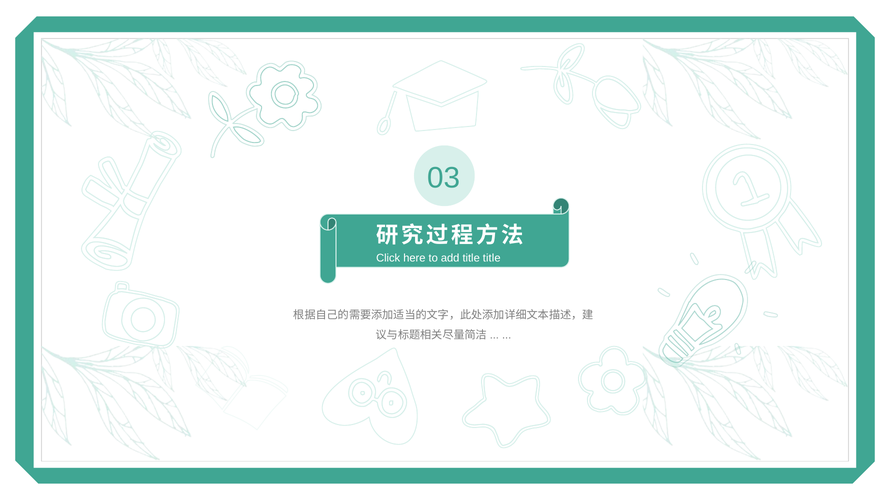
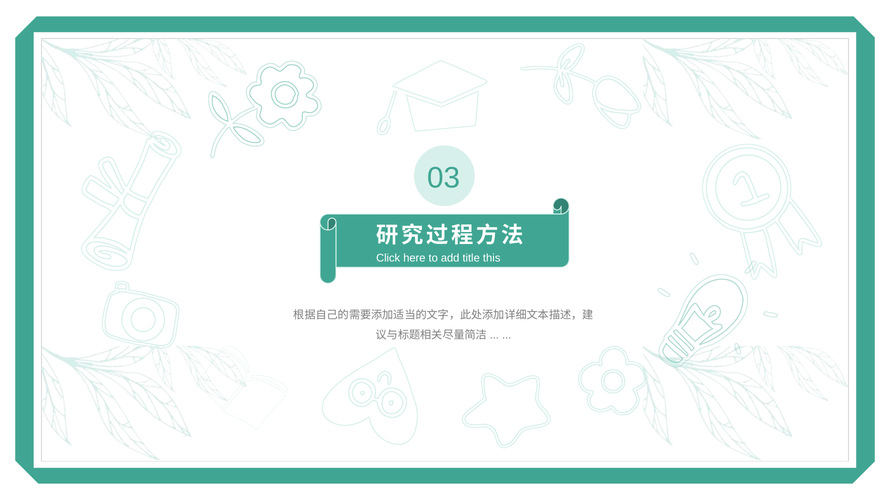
title title: title -> this (492, 258)
